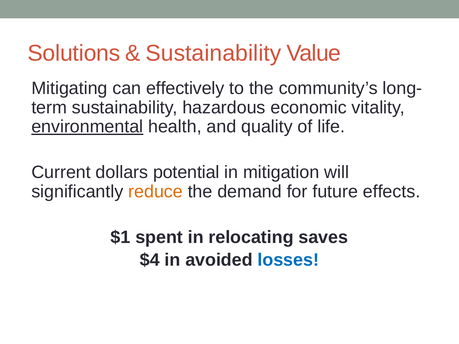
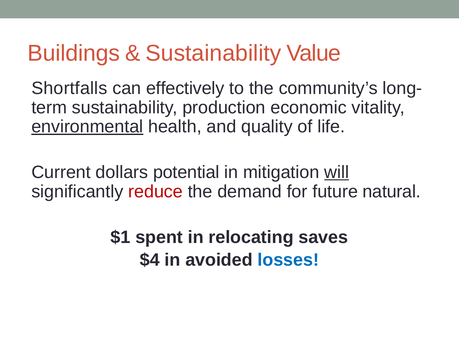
Solutions: Solutions -> Buildings (74, 53)
Mitigating: Mitigating -> Shortfalls (69, 88)
hazardous: hazardous -> production (224, 108)
will underline: none -> present (337, 172)
reduce colour: orange -> red (156, 192)
effects: effects -> natural (392, 192)
